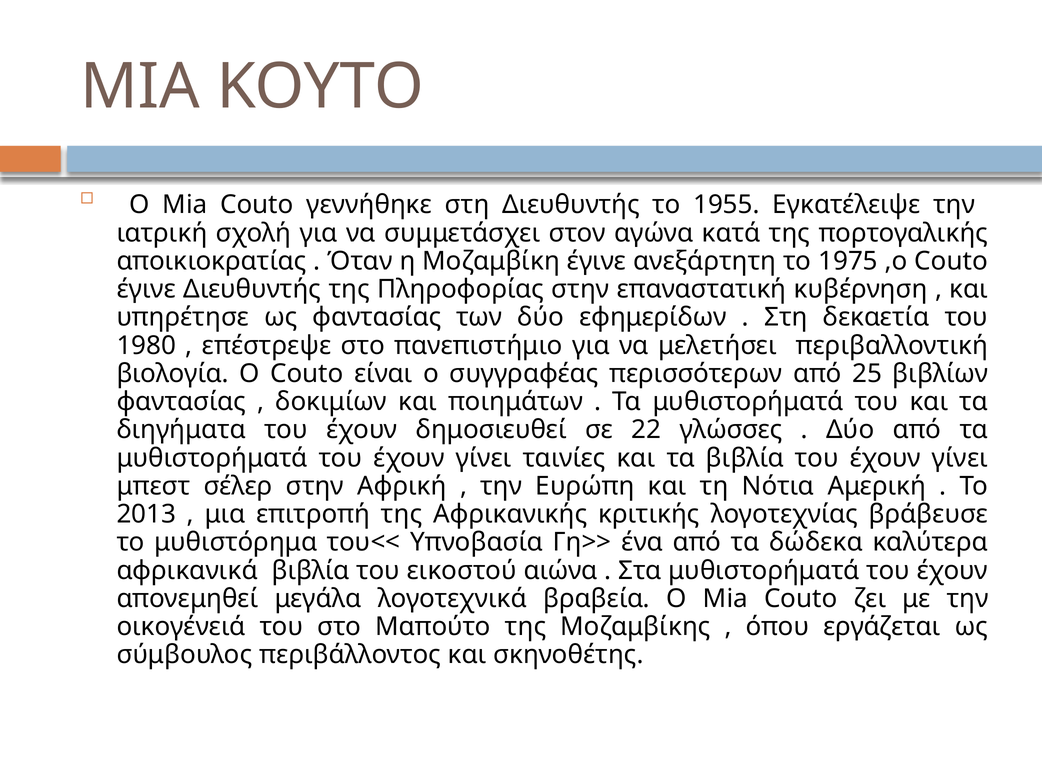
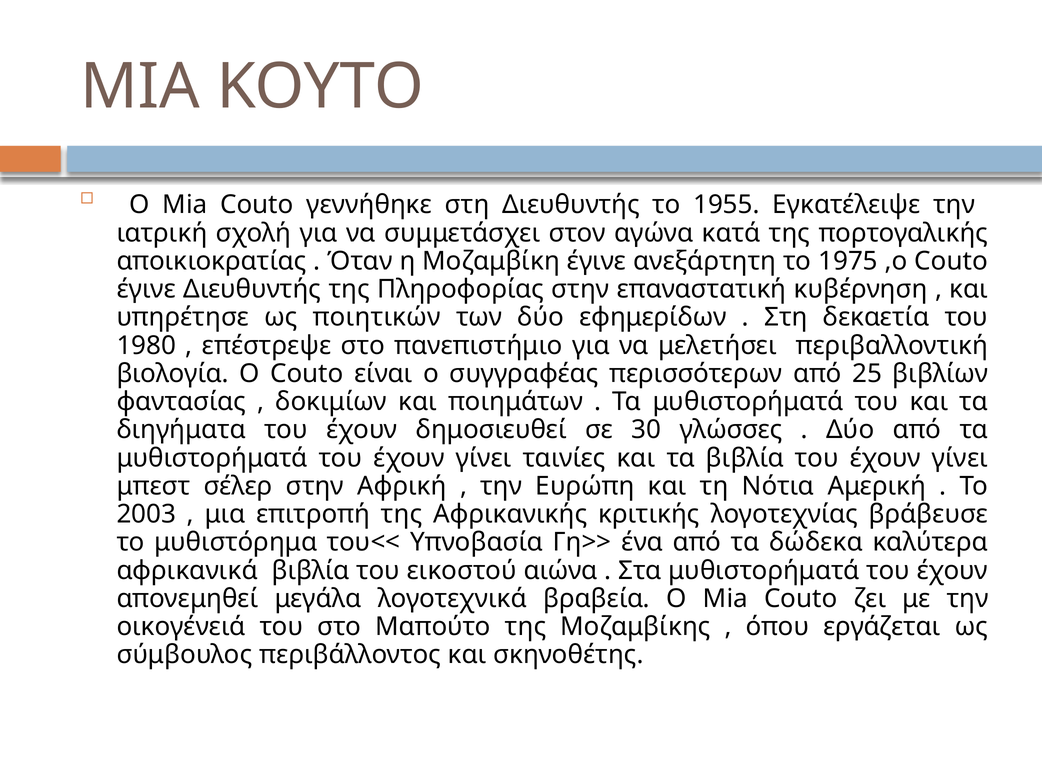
ως φαντασίας: φαντασίας -> ποιητικών (377, 318)
22: 22 -> 30 (646, 430)
2013: 2013 -> 2003 (146, 514)
